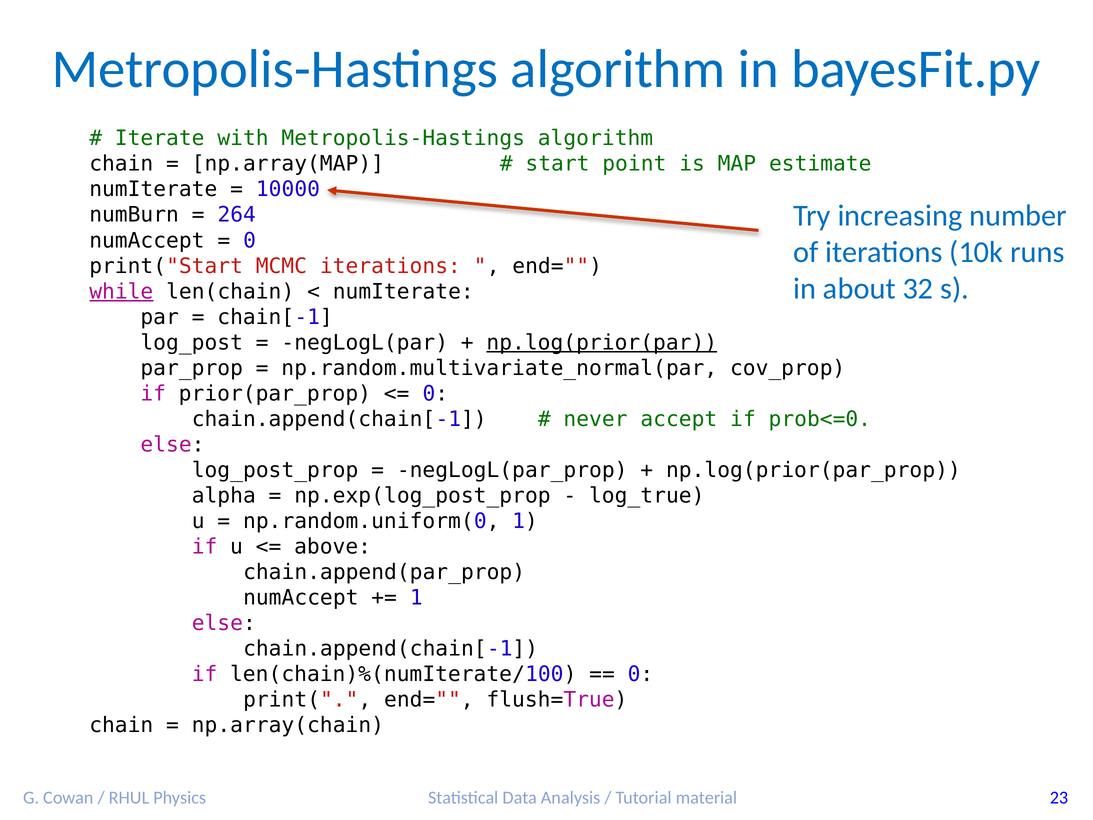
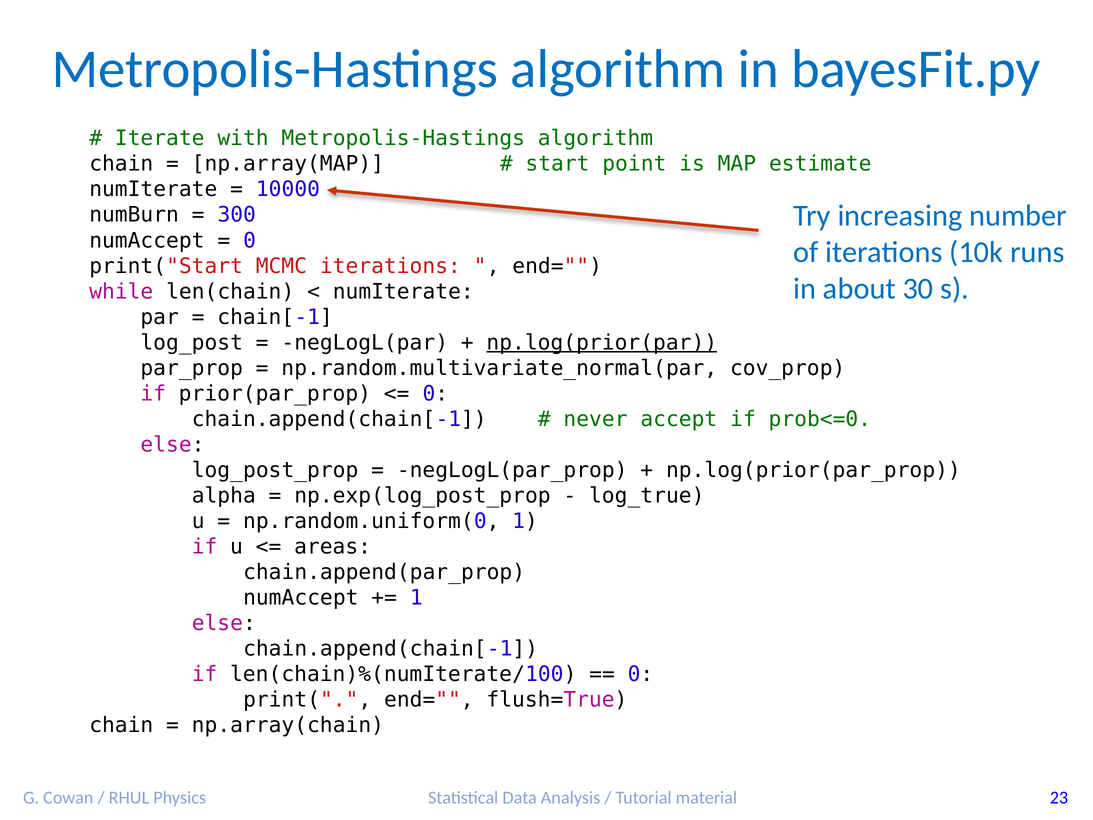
264: 264 -> 300 (237, 215)
32: 32 -> 30 (918, 289)
while underline: present -> none (121, 291)
above: above -> areas (333, 547)
